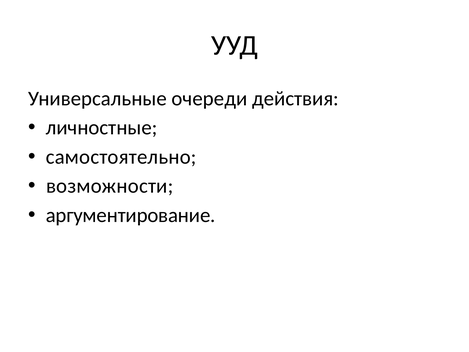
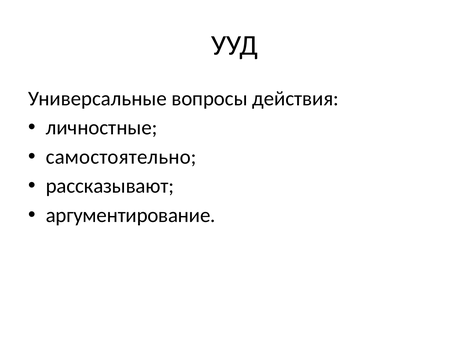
очереди: очереди -> вопросы (209, 98)
возможности: возможности -> рассказывают (110, 186)
